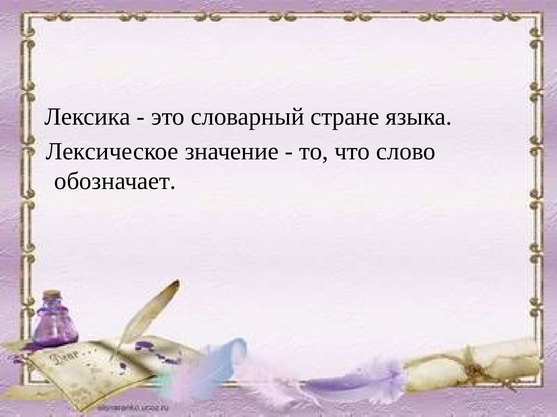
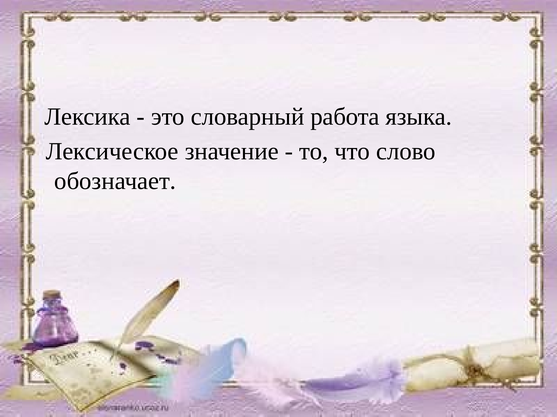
стране: стране -> работа (345, 117)
